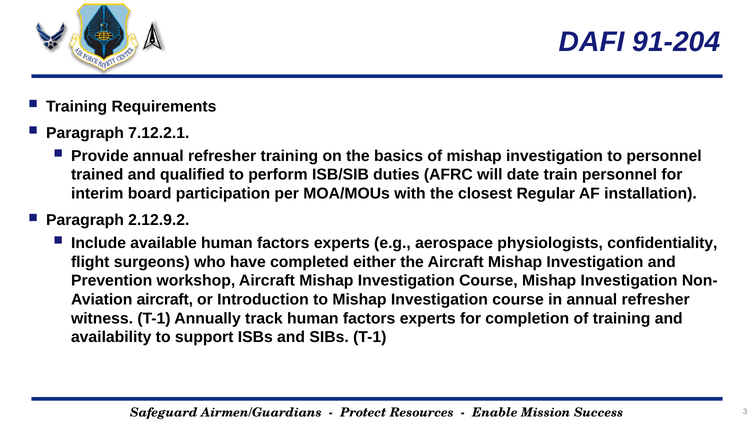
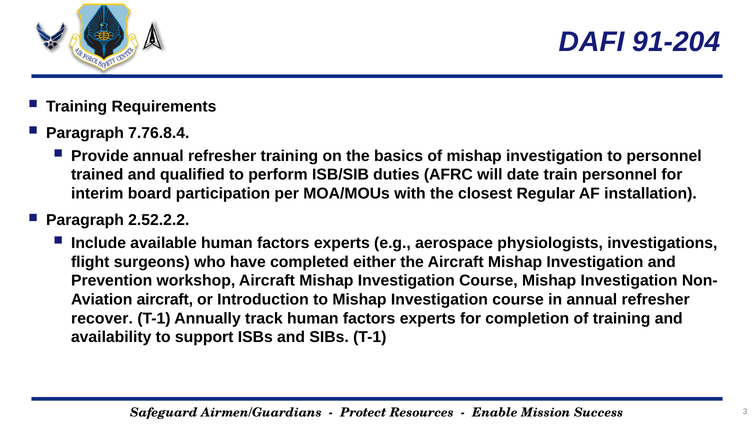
7.12.2.1: 7.12.2.1 -> 7.76.8.4 (159, 133)
2.12.9.2: 2.12.9.2 -> 2.52.2.2 (159, 220)
confidentiality: confidentiality -> investigations (662, 243)
witness: witness -> recover (102, 319)
